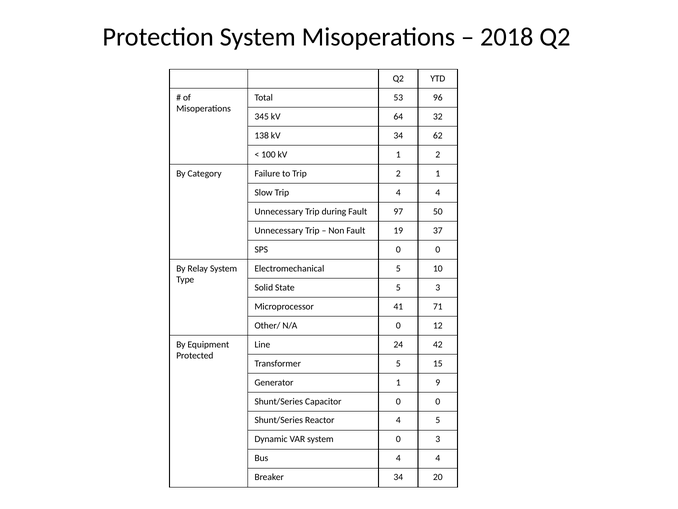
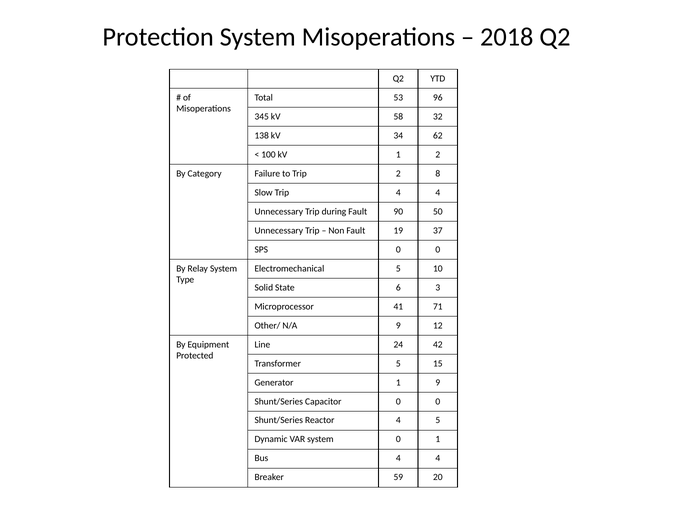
64: 64 -> 58 (398, 116)
2 1: 1 -> 8 (438, 173)
97: 97 -> 90 (398, 211)
State 5: 5 -> 6 (398, 287)
N/A 0: 0 -> 9 (398, 325)
0 3: 3 -> 1 (438, 439)
Breaker 34: 34 -> 59 (398, 477)
